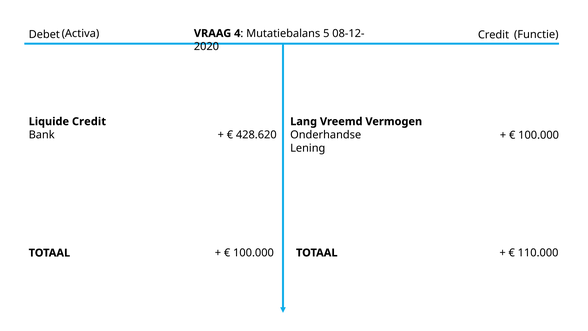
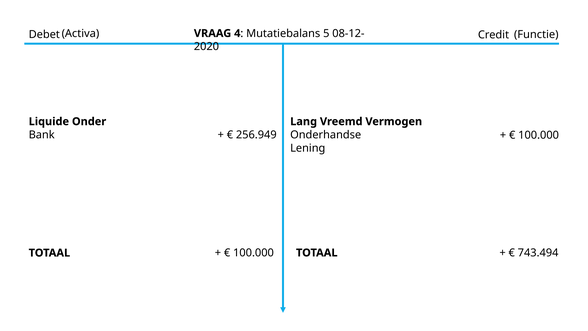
Liquide Credit: Credit -> Onder (89, 121)
428.620: 428.620 -> 256.949 (256, 135)
110.000: 110.000 -> 743.494 (538, 253)
